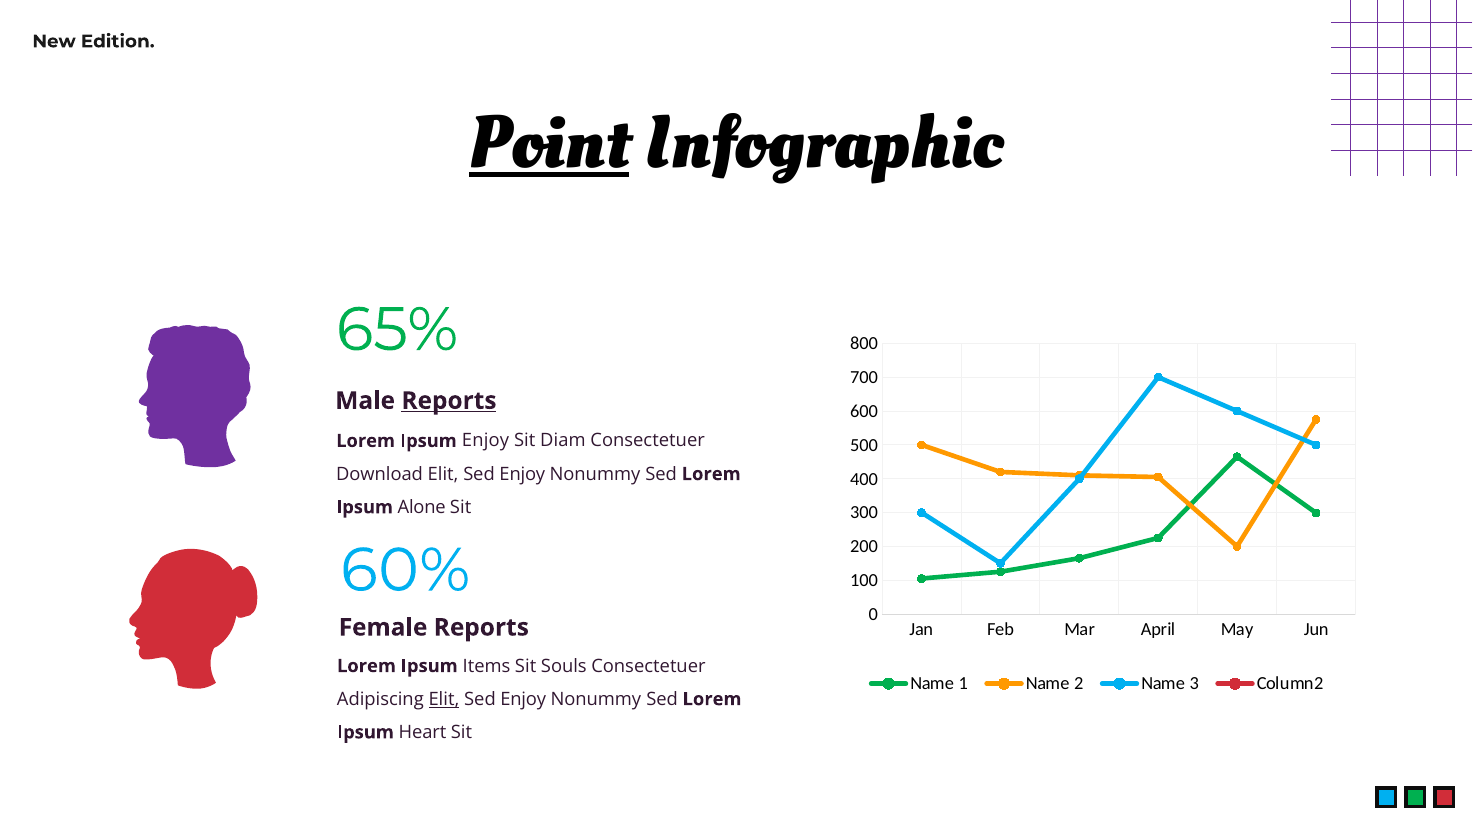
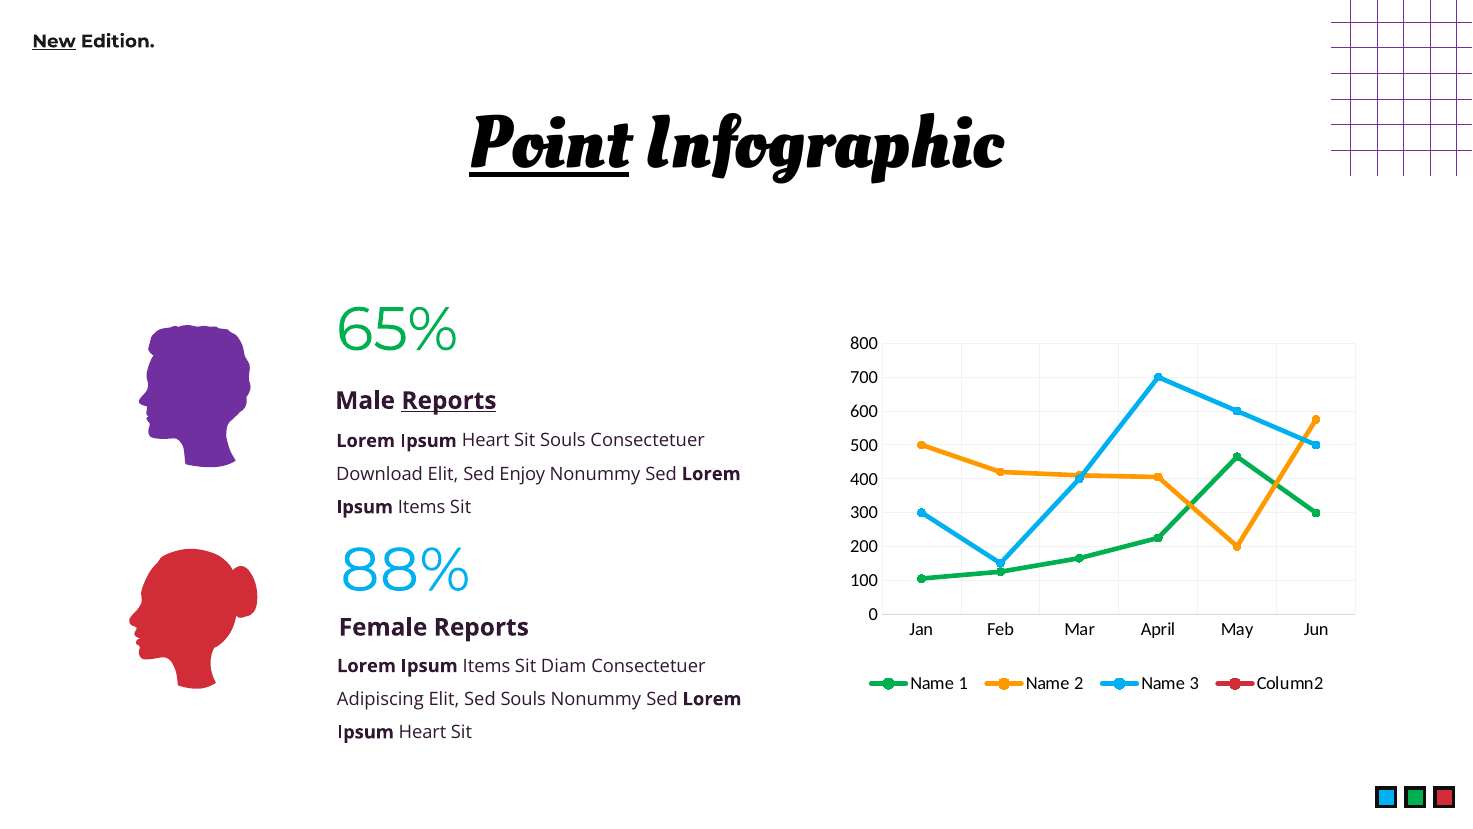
New underline: none -> present (54, 41)
Enjoy: Enjoy -> Heart (486, 441)
Sit Diam: Diam -> Souls (563, 441)
Alone: Alone -> Items (422, 507)
60%: 60% -> 88% (405, 570)
Souls: Souls -> Diam (564, 666)
Elit underline: present -> none (444, 699)
Enjoy: Enjoy -> Souls (523, 699)
